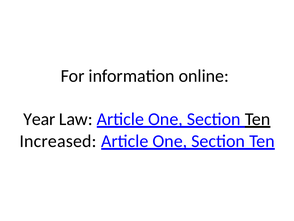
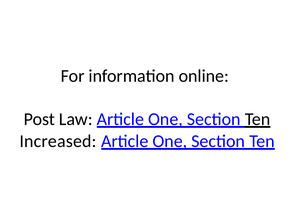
Year: Year -> Post (39, 119)
